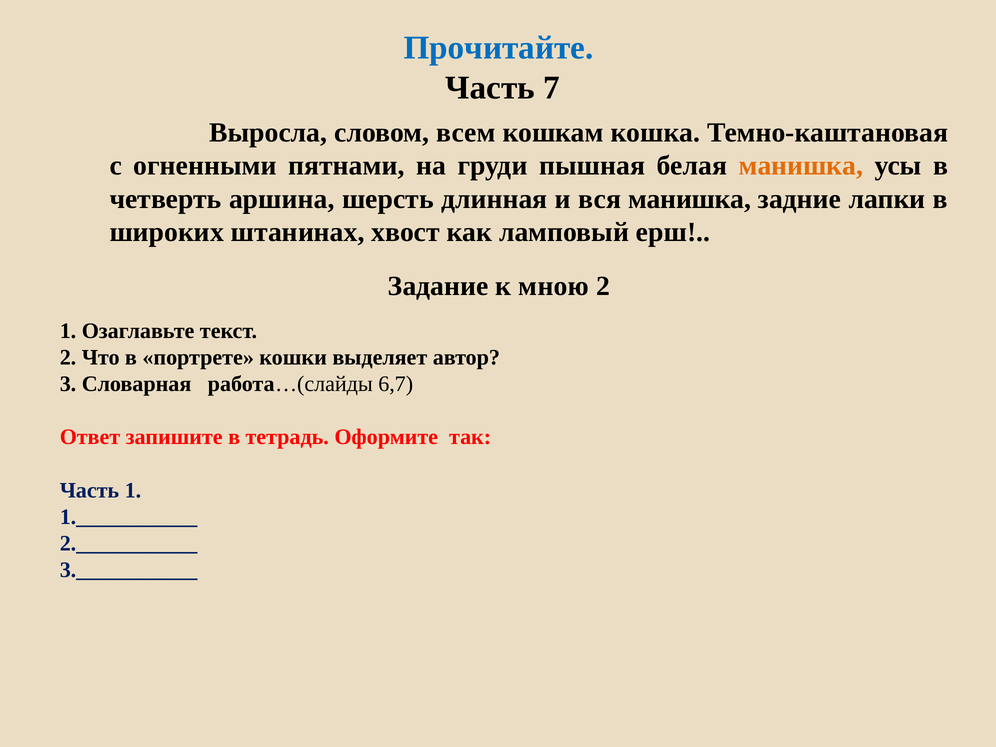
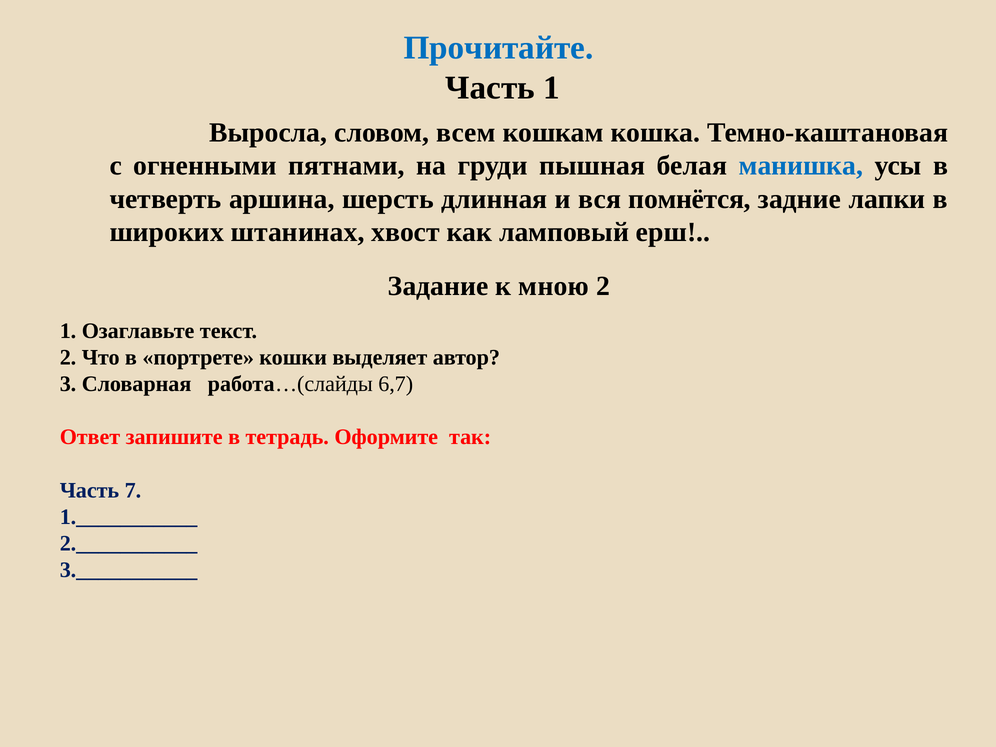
Часть 7: 7 -> 1 (551, 88)
манишка colour: orange -> blue (801, 166)
вся манишка: манишка -> помнётся (690, 199)
Часть 1: 1 -> 7 (133, 490)
